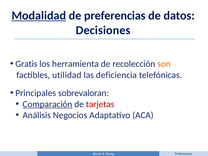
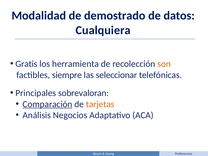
Modalidad underline: present -> none (39, 16)
de preferencias: preferencias -> demostrado (115, 16)
Decisiones: Decisiones -> Cualquiera (103, 30)
utilidad: utilidad -> siempre (67, 75)
deficiencia: deficiencia -> seleccionar (117, 75)
tarjetas colour: red -> orange (100, 104)
